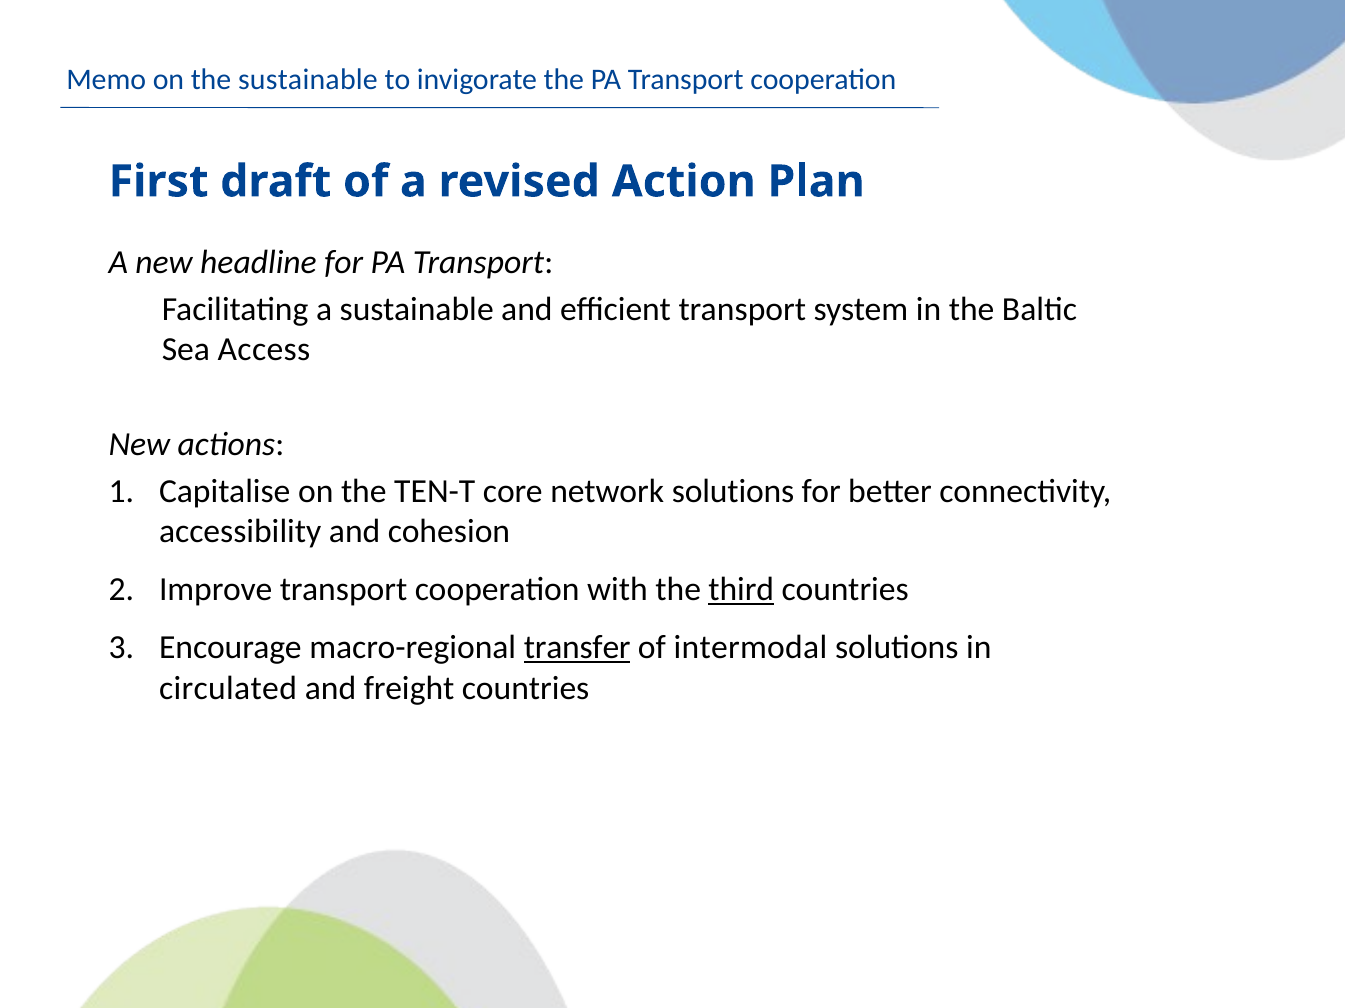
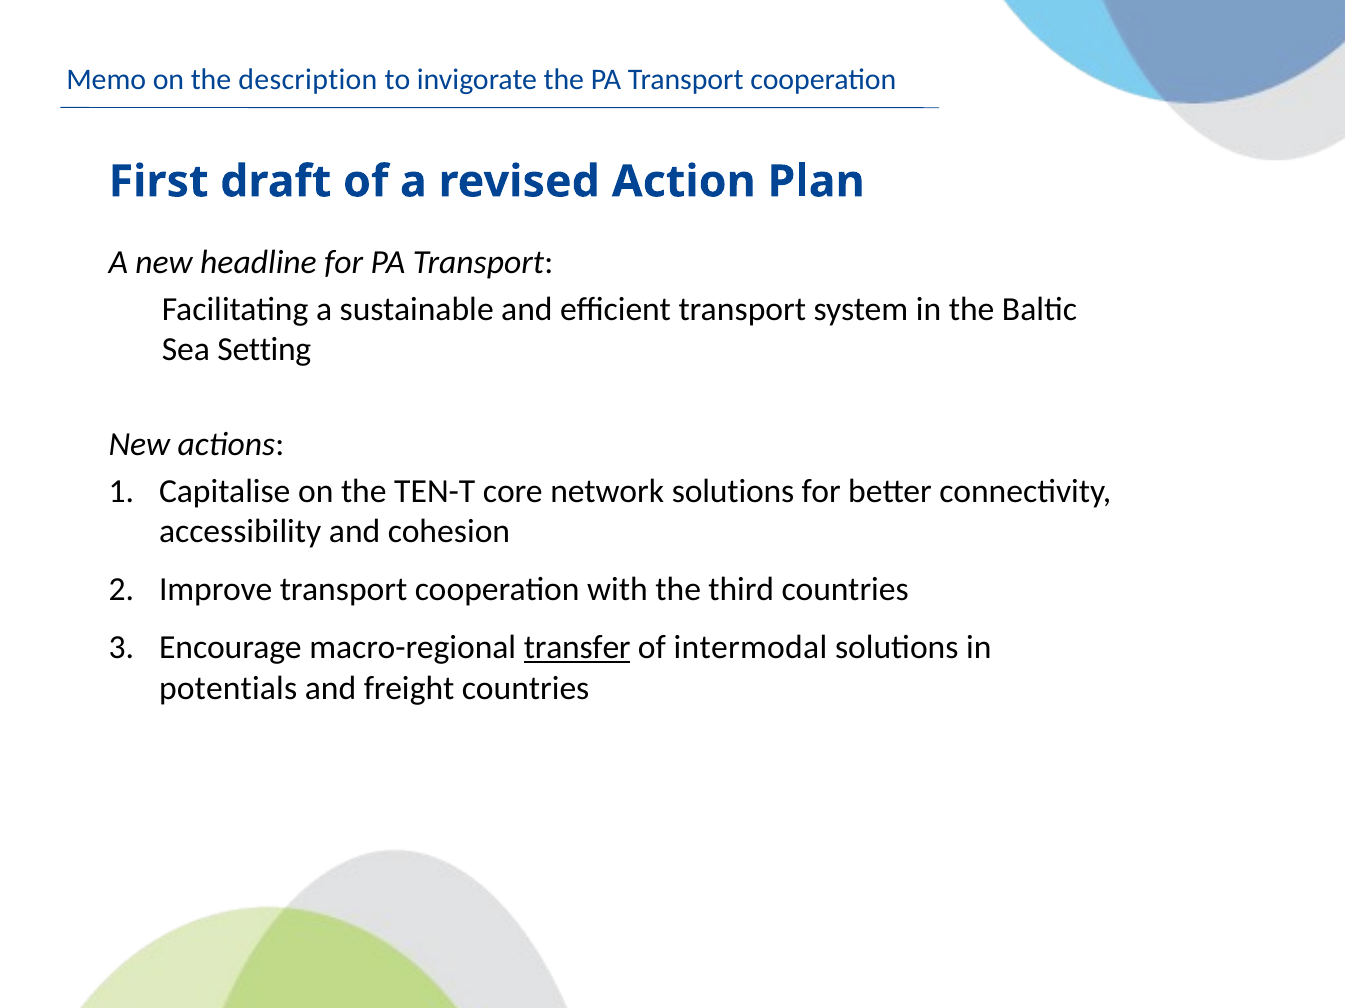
the sustainable: sustainable -> description (308, 80)
Access: Access -> Setting (264, 350)
third underline: present -> none (741, 590)
circulated: circulated -> potentials (228, 689)
